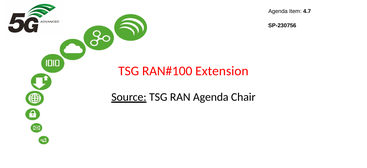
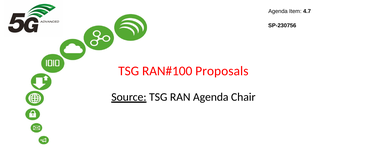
Extension: Extension -> Proposals (222, 71)
